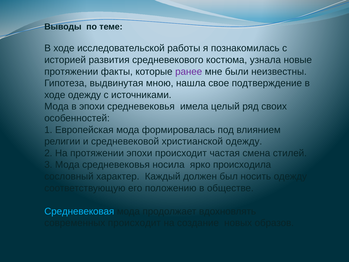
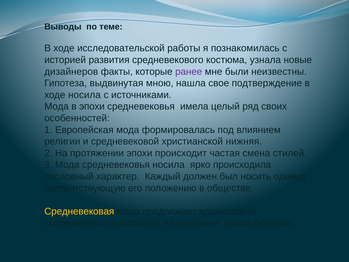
протяжении: протяжении -> дизайнеров (71, 72)
ходе одежду: одежду -> носила (84, 95)
христианской одежду: одежду -> нижняя (244, 141)
Средневековая colour: light blue -> yellow (79, 211)
